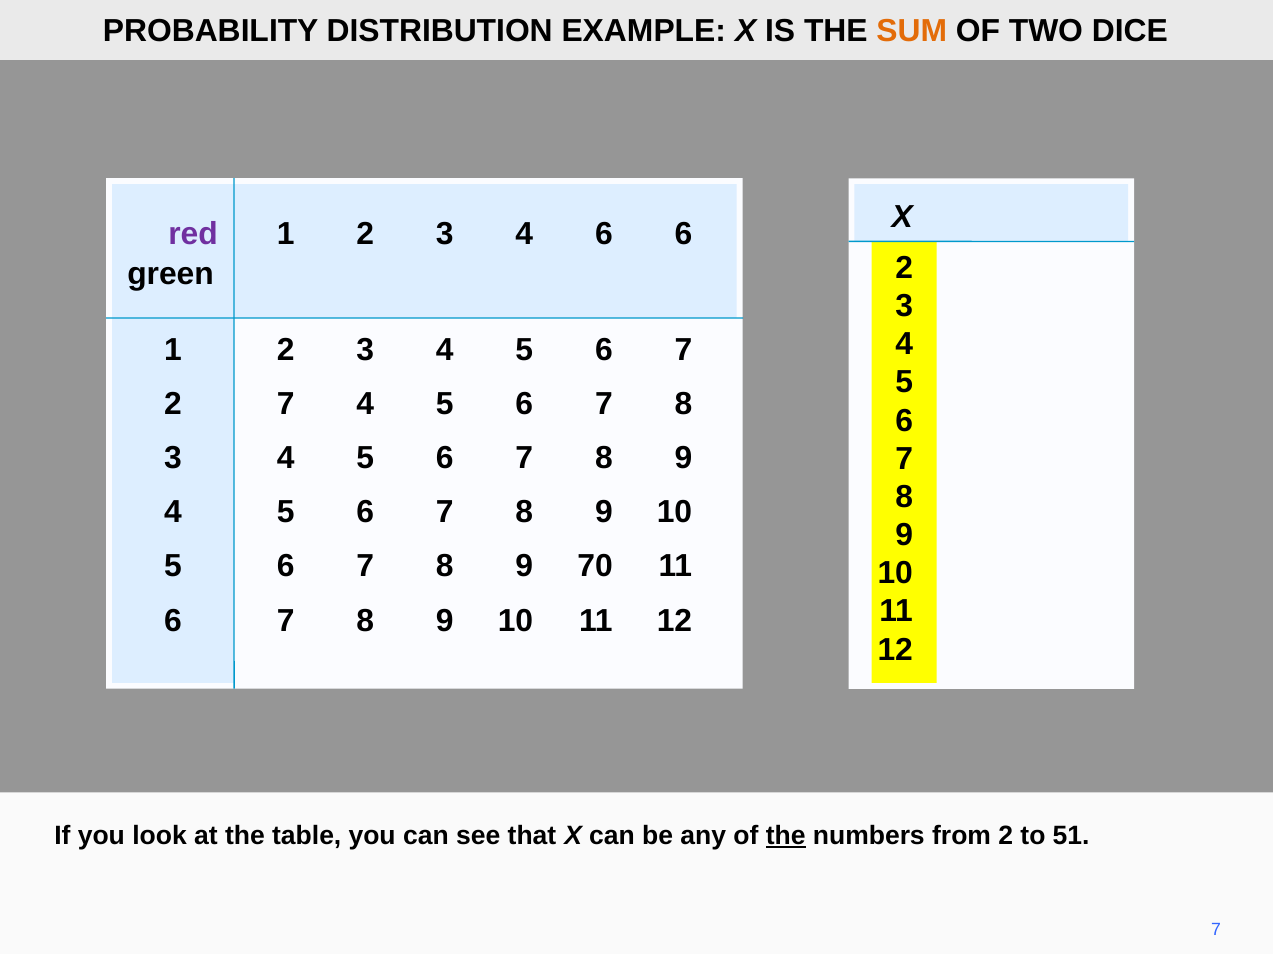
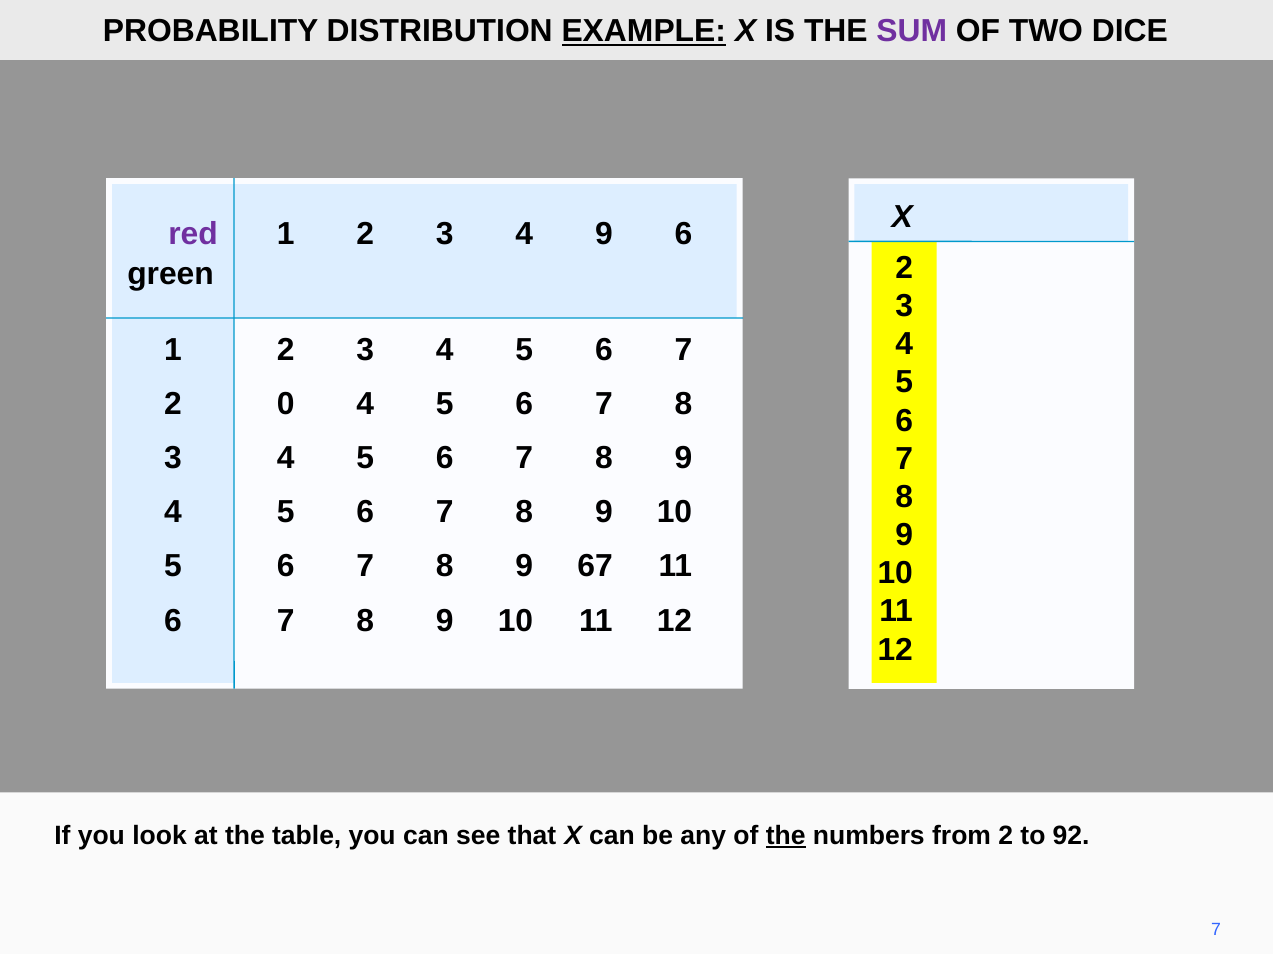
EXAMPLE underline: none -> present (644, 31)
SUM colour: orange -> purple (912, 31)
4 6: 6 -> 9 (604, 234)
2 7: 7 -> 0 (286, 405)
70: 70 -> 67 (595, 567)
51: 51 -> 92 (1071, 836)
